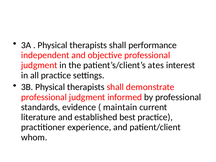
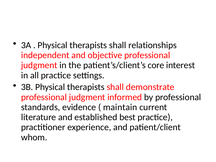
performance: performance -> relationships (153, 45)
ates: ates -> core (156, 65)
